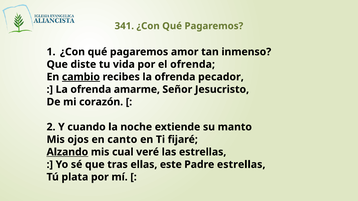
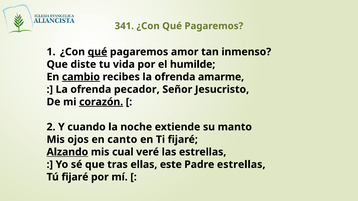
qué underline: none -> present (97, 52)
el ofrenda: ofrenda -> humilde (193, 64)
pecador: pecador -> amarme (221, 77)
amarme: amarme -> pecador (137, 90)
corazón underline: none -> present (101, 102)
Tú plata: plata -> fijaré (75, 177)
